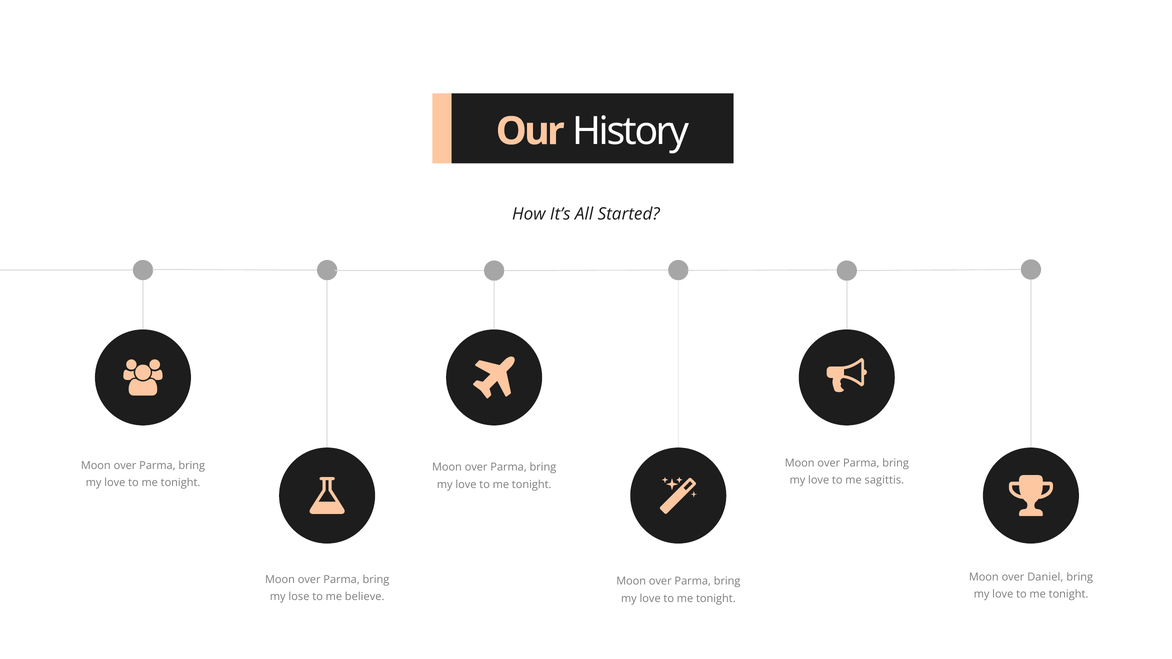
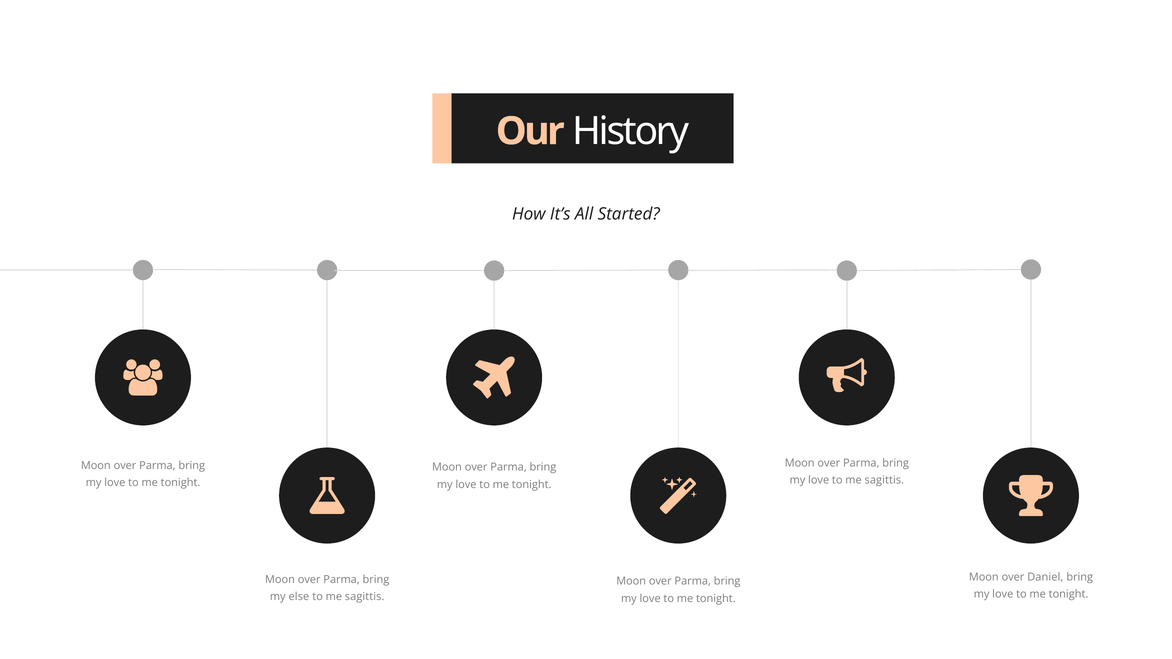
lose: lose -> else (299, 597)
believe: believe -> sagittis (365, 597)
